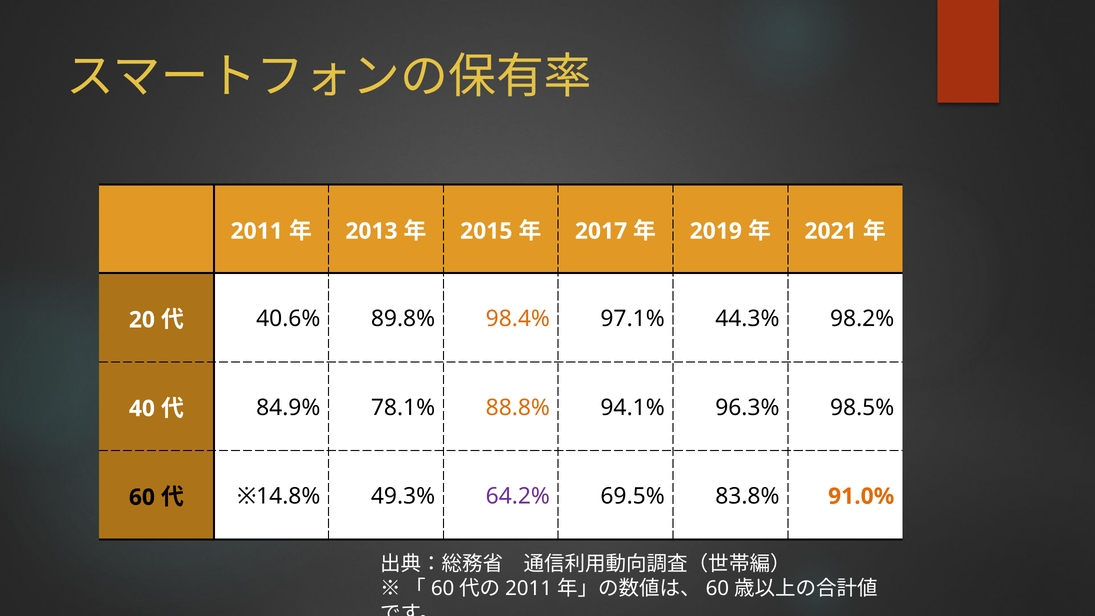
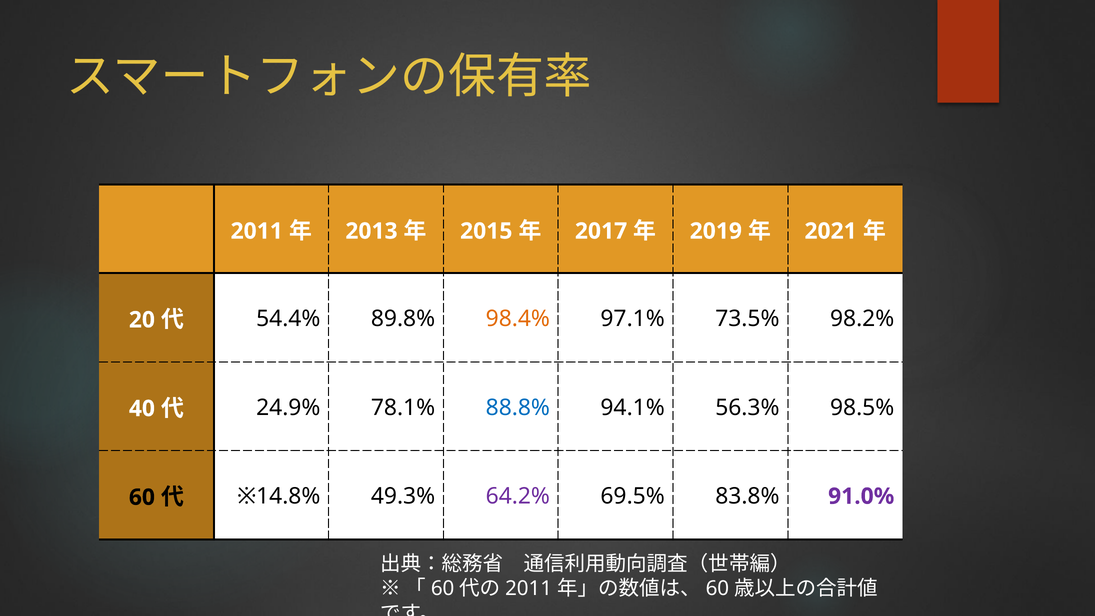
40.6%: 40.6% -> 54.4% (288, 319)
44.3%: 44.3% -> 73.5% (747, 319)
84.9%: 84.9% -> 24.9% (288, 408)
88.8% colour: orange -> blue (518, 408)
96.3%: 96.3% -> 56.3% (747, 408)
91.0% colour: orange -> purple (861, 496)
